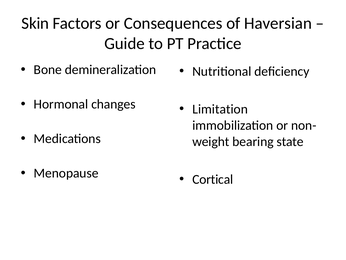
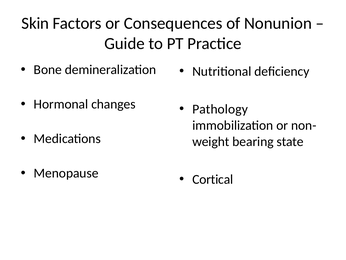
Haversian: Haversian -> Nonunion (278, 23)
Limitation: Limitation -> Pathology (220, 109)
